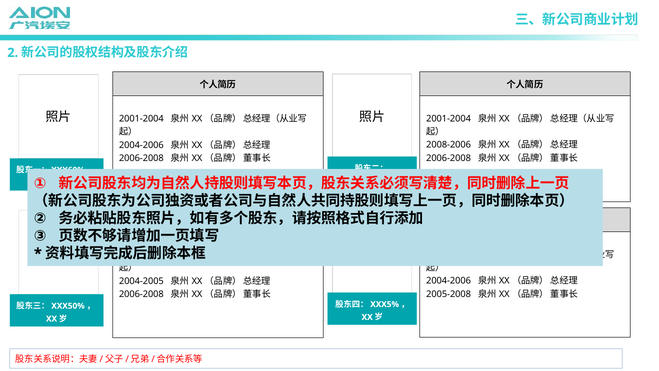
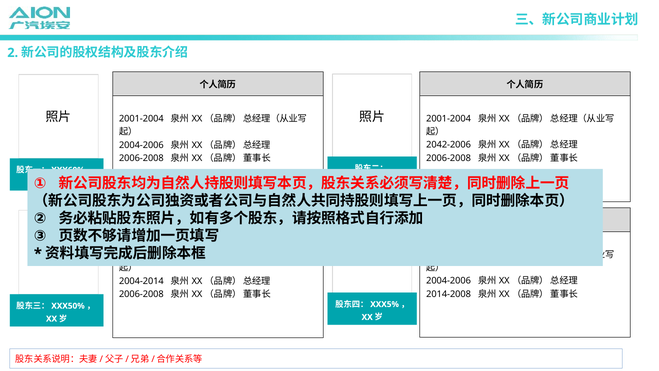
2008-2006: 2008-2006 -> 2042-2006 (449, 145)
2004-2005: 2004-2005 -> 2004-2014 (141, 281)
2005-2008: 2005-2008 -> 2014-2008 (449, 294)
